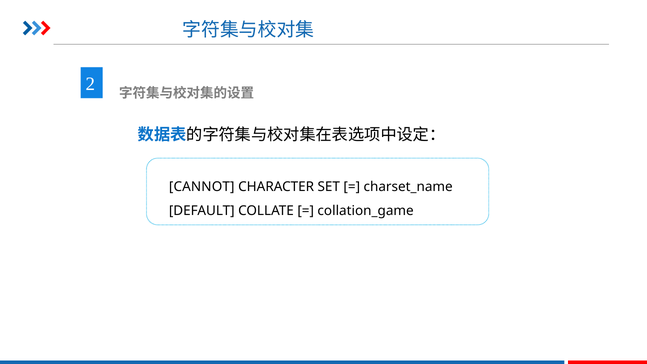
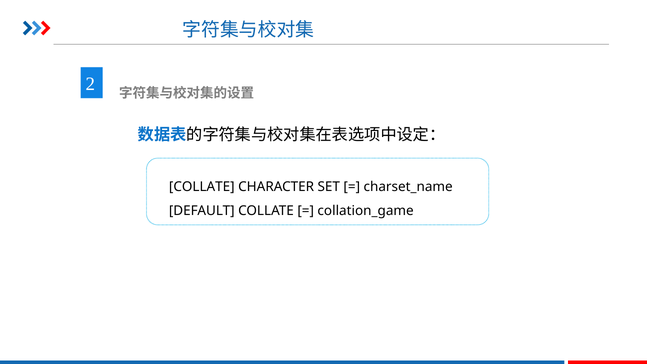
CANNOT: CANNOT -> COLLATE (202, 187)
